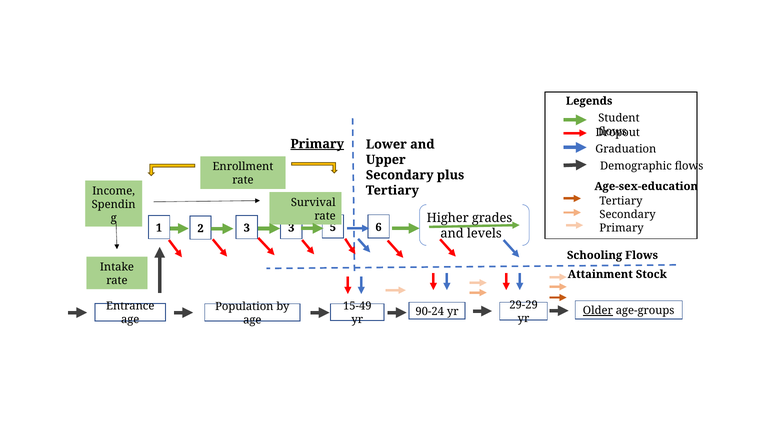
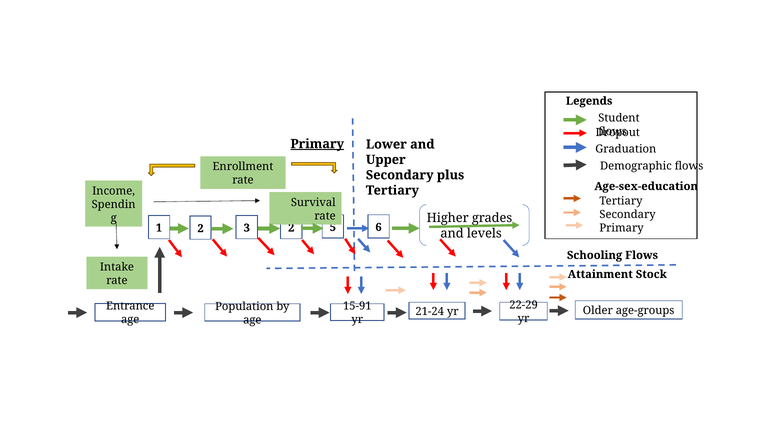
3 3: 3 -> 2 (291, 228)
29-29: 29-29 -> 22-29 (524, 305)
15-49: 15-49 -> 15-91 (357, 306)
Older underline: present -> none (598, 311)
90-24: 90-24 -> 21-24 (430, 311)
